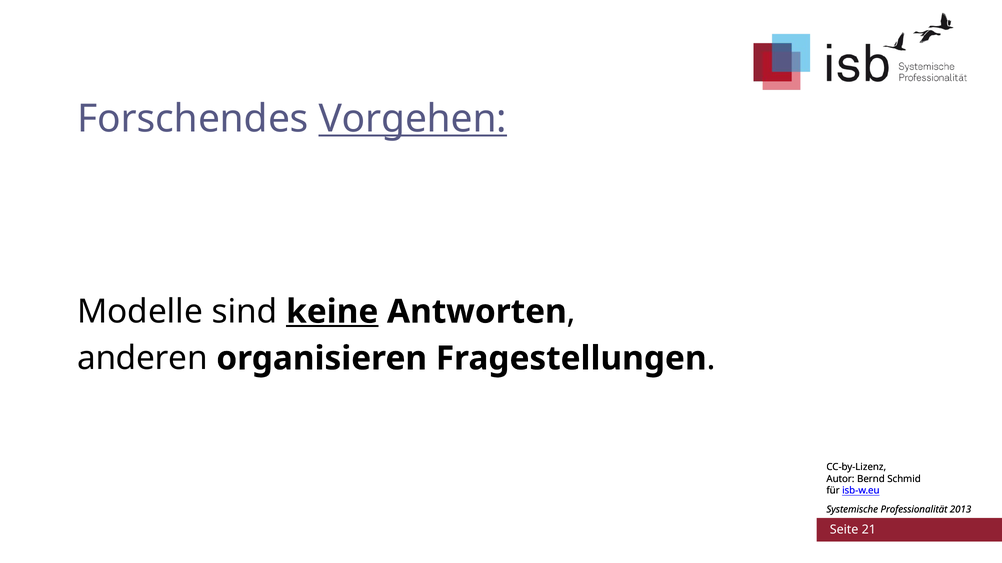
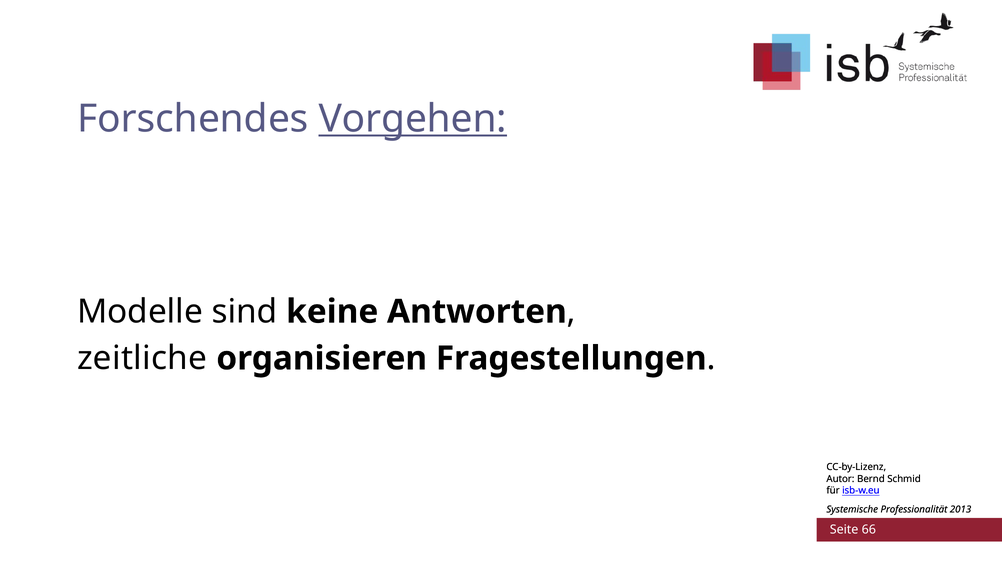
keine underline: present -> none (332, 312)
anderen: anderen -> zeitliche (142, 359)
21: 21 -> 66 (869, 530)
